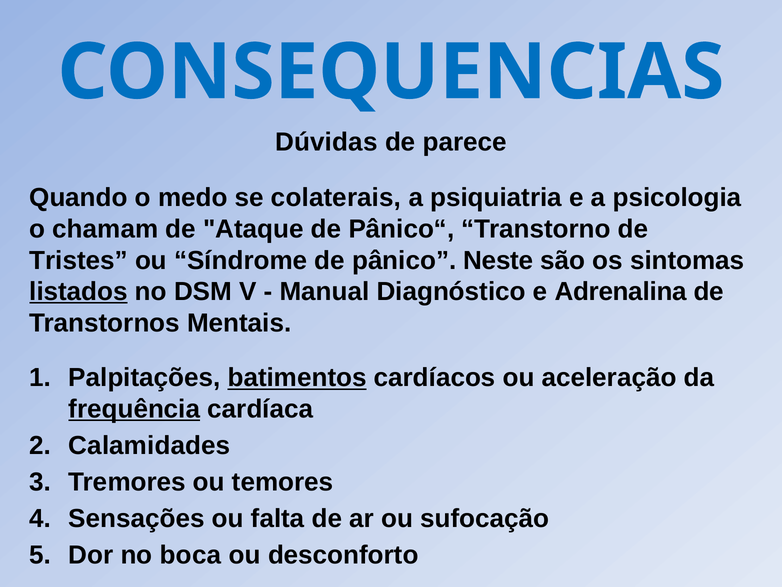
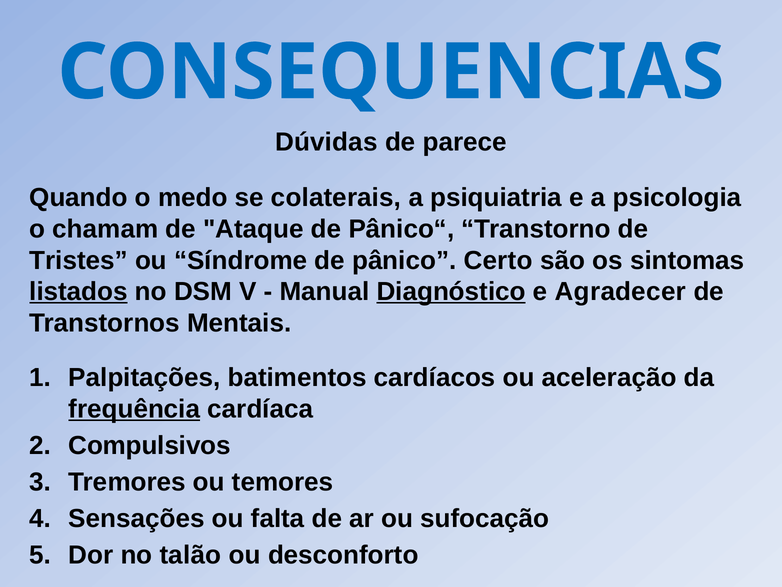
Neste: Neste -> Certo (498, 260)
Diagnóstico underline: none -> present (451, 291)
Adrenalina: Adrenalina -> Agradecer (620, 291)
batimentos underline: present -> none (297, 377)
Calamidades: Calamidades -> Compulsivos (150, 445)
boca: boca -> talão (190, 555)
